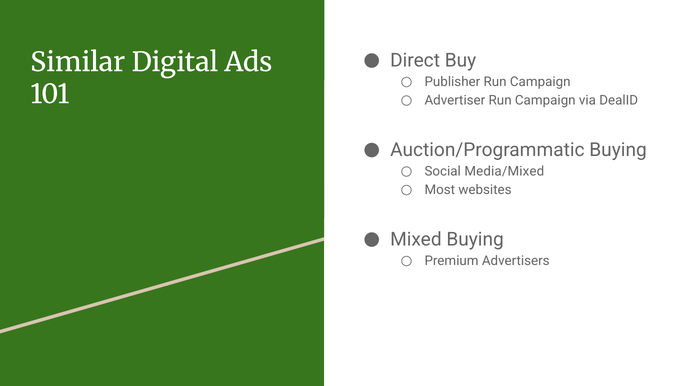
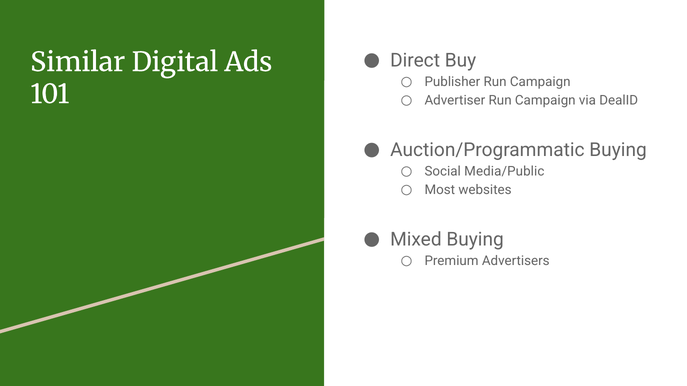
Media/Mixed: Media/Mixed -> Media/Public (504, 172)
